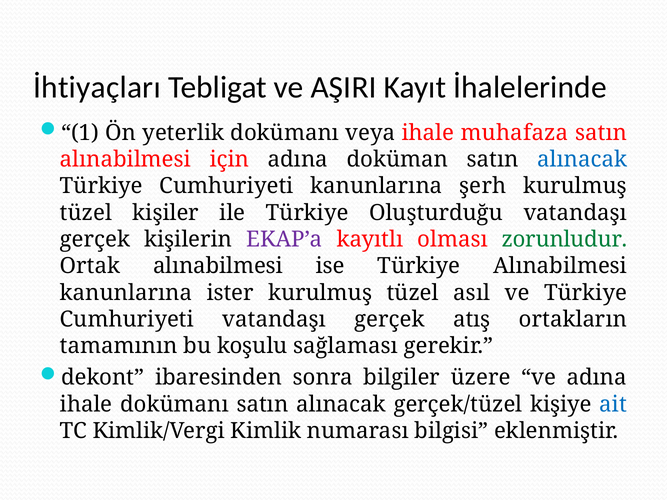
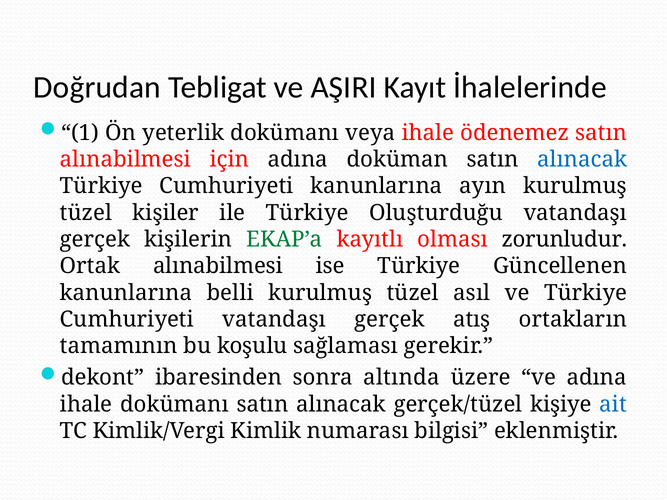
İhtiyaçları: İhtiyaçları -> Doğrudan (97, 87)
muhafaza: muhafaza -> ödenemez (515, 133)
şerh: şerh -> ayın (483, 186)
EKAP’a colour: purple -> green (284, 240)
zorunludur colour: green -> black (565, 240)
Türkiye Alınabilmesi: Alınabilmesi -> Güncellenen (560, 266)
ister: ister -> belli (230, 293)
bilgiler: bilgiler -> altında (402, 378)
